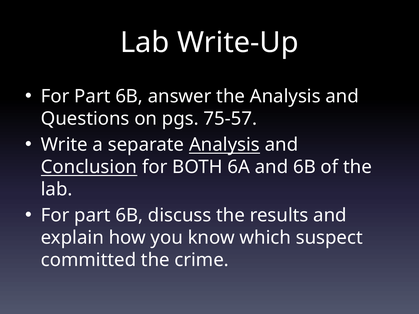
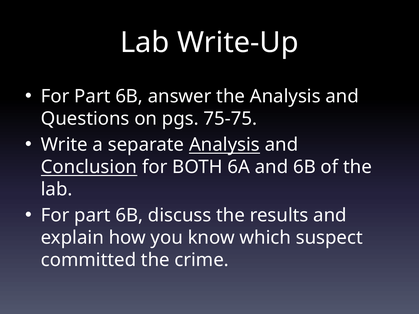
75-57: 75-57 -> 75-75 (230, 119)
